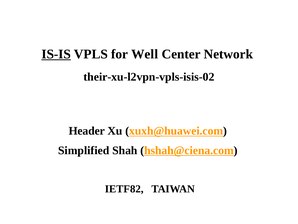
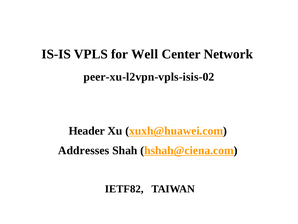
IS-IS underline: present -> none (56, 54)
their-xu-l2vpn-vpls-isis-02: their-xu-l2vpn-vpls-isis-02 -> peer-xu-l2vpn-vpls-isis-02 (149, 77)
Simplified: Simplified -> Addresses (84, 150)
